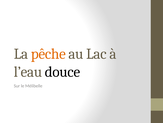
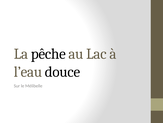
pêche colour: orange -> black (48, 54)
